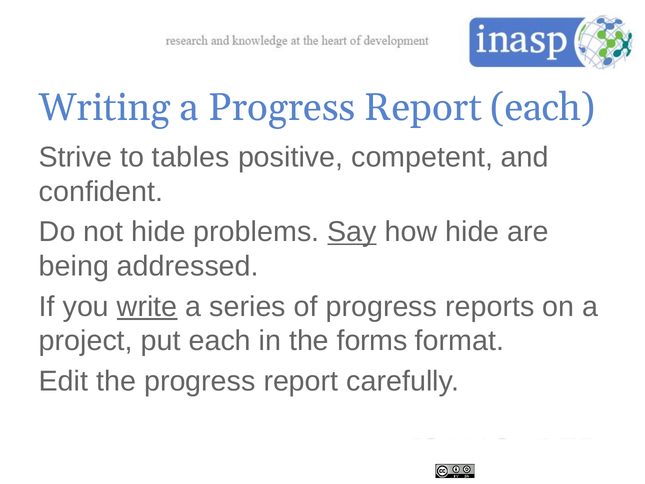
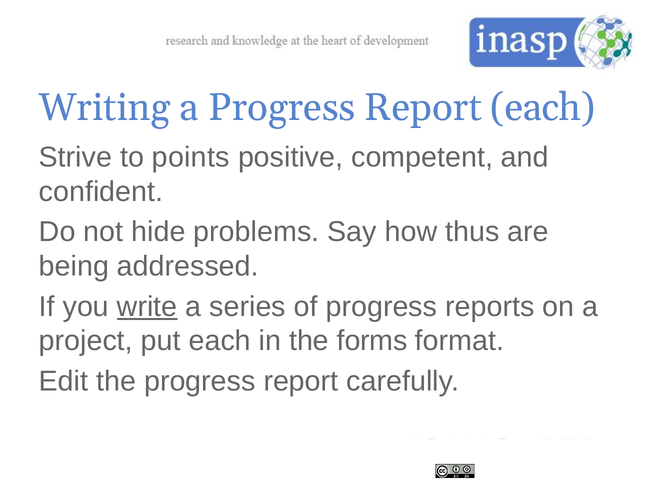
tables: tables -> points (191, 157)
Say underline: present -> none (352, 232)
how hide: hide -> thus (472, 232)
